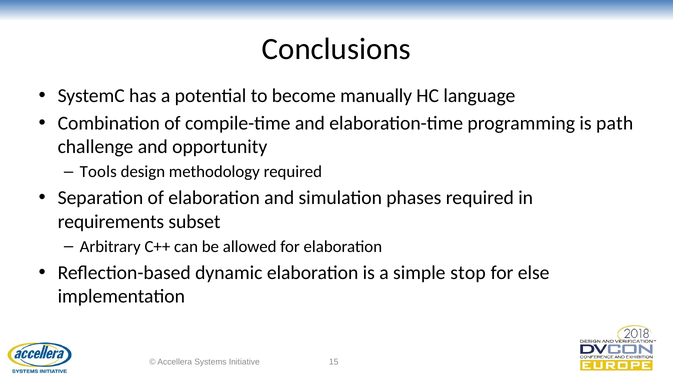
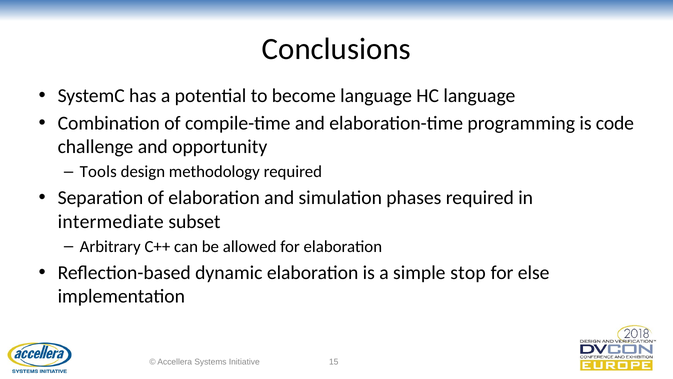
become manually: manually -> language (376, 96)
path: path -> code (615, 123)
requirements: requirements -> intermediate (111, 221)
